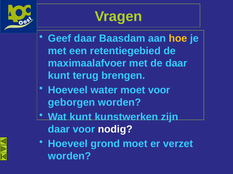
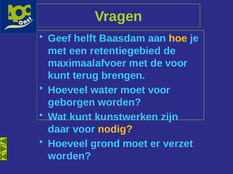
Geef daar: daar -> helft (85, 39)
de daar: daar -> voor (176, 63)
nodig colour: white -> yellow (115, 130)
